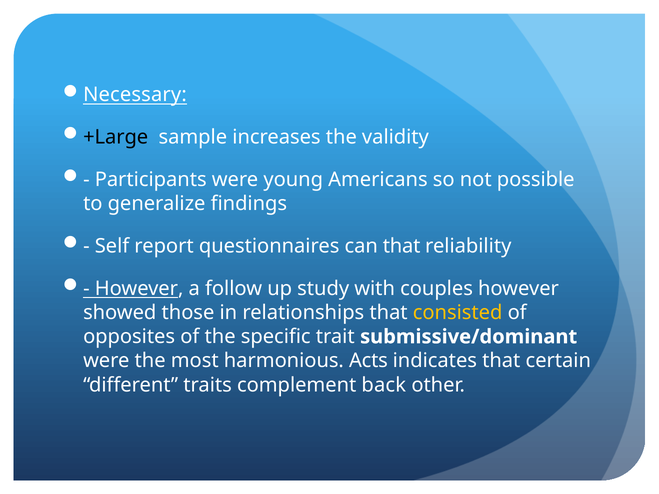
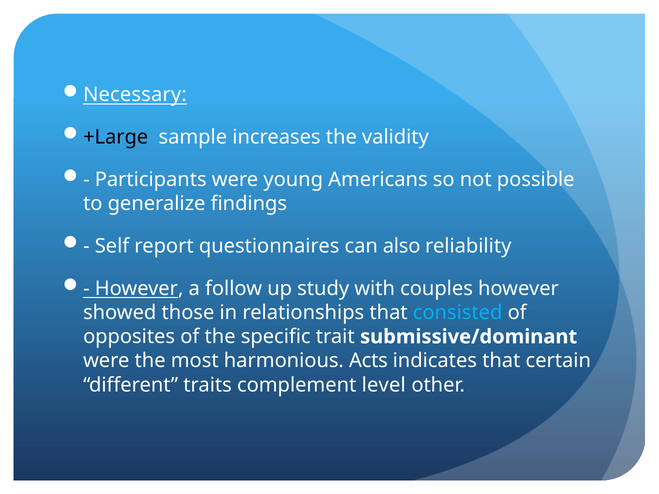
can that: that -> also (402, 246)
consisted colour: yellow -> light blue (458, 313)
back: back -> level (384, 385)
